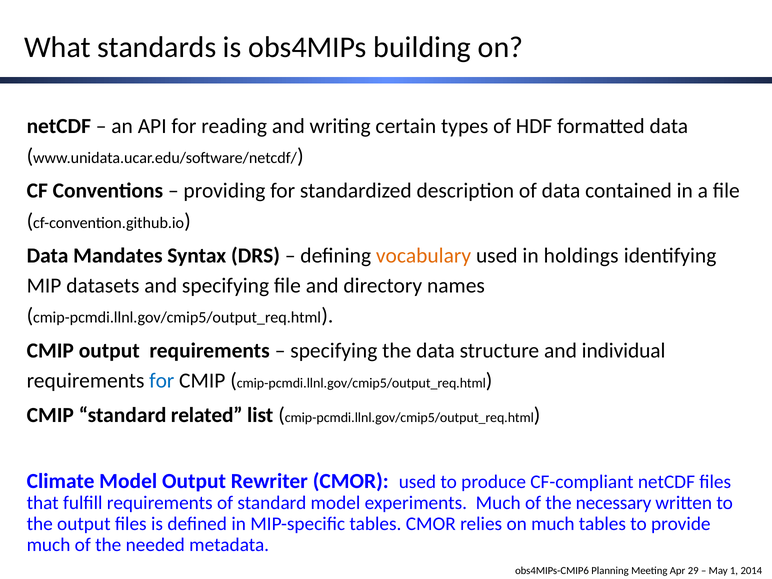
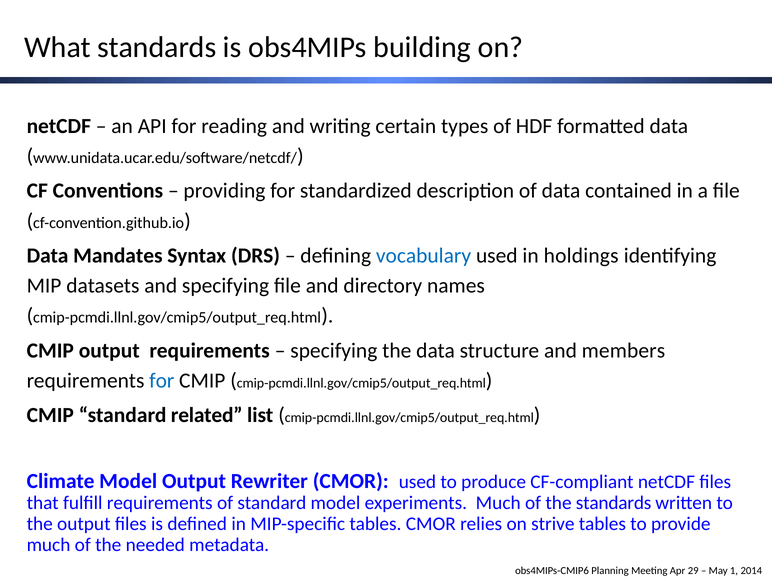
vocabulary colour: orange -> blue (424, 256)
individual: individual -> members (623, 351)
the necessary: necessary -> standards (614, 503)
on much: much -> strive (553, 524)
